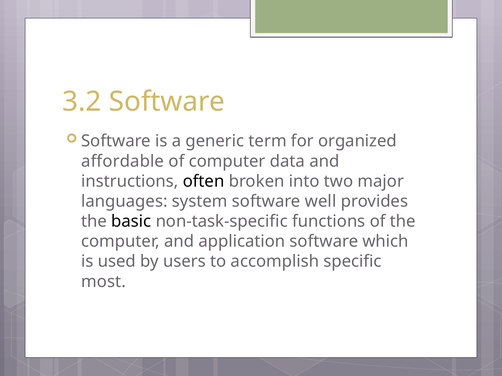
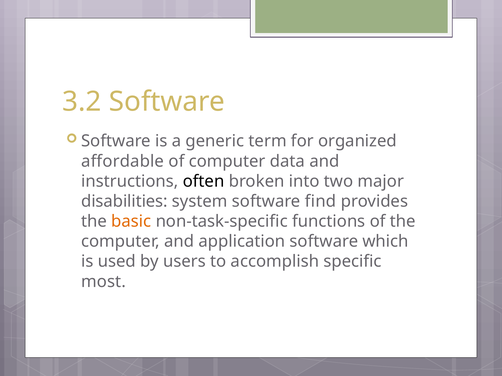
languages: languages -> disabilities (124, 202)
well: well -> find (321, 202)
basic colour: black -> orange (131, 222)
